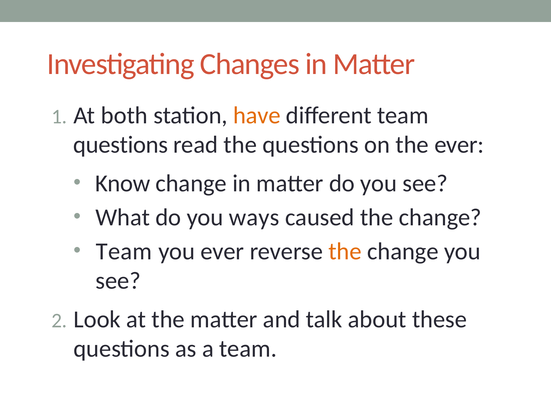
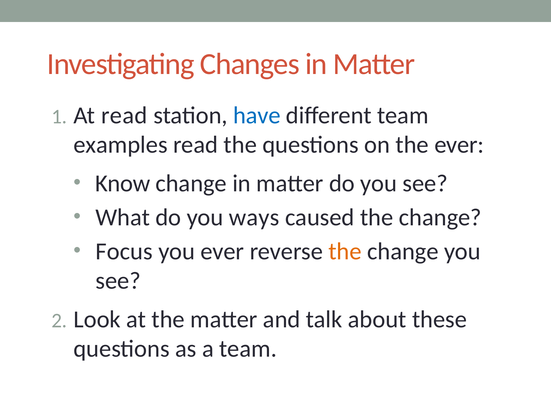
At both: both -> read (124, 116)
have colour: orange -> blue (257, 116)
questions: questions -> examples (121, 145)
Team: Team -> Focus (124, 252)
